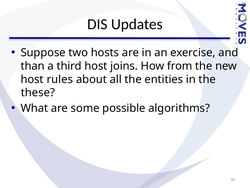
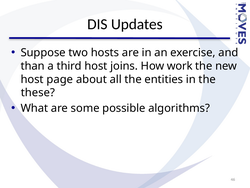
from: from -> work (180, 66)
rules: rules -> page (60, 79)
